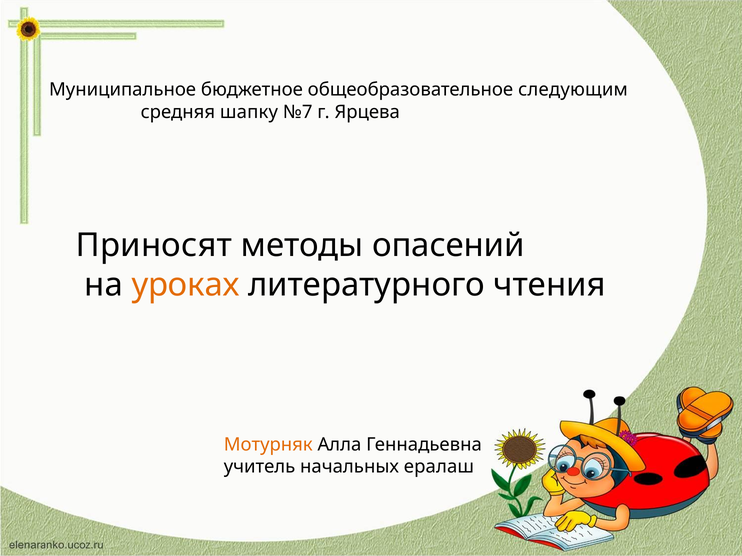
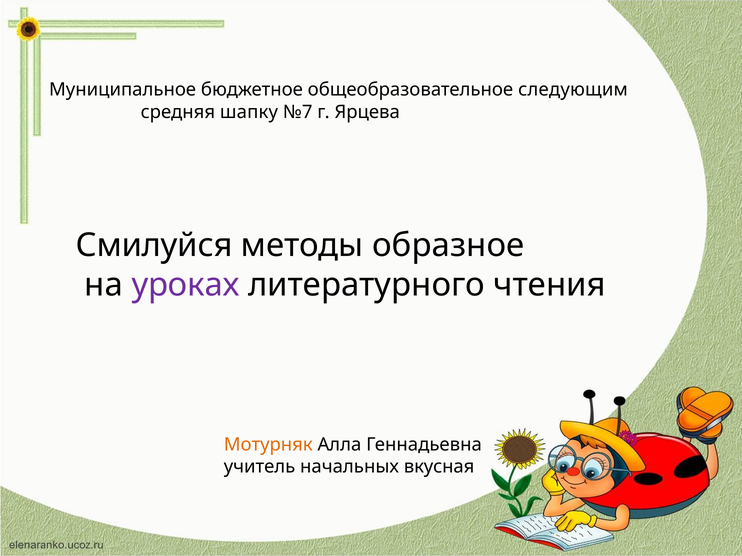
Приносят: Приносят -> Смилуйся (154, 246)
опасений: опасений -> образное (448, 246)
уроках colour: orange -> purple (186, 285)
ералаш: ералаш -> вкусная (439, 467)
